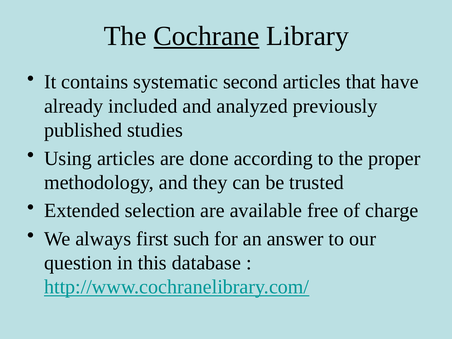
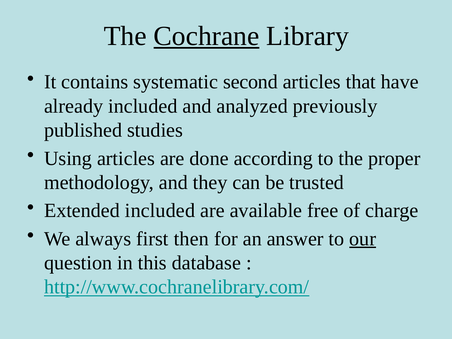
Extended selection: selection -> included (160, 211)
such: such -> then (191, 239)
our underline: none -> present (363, 239)
